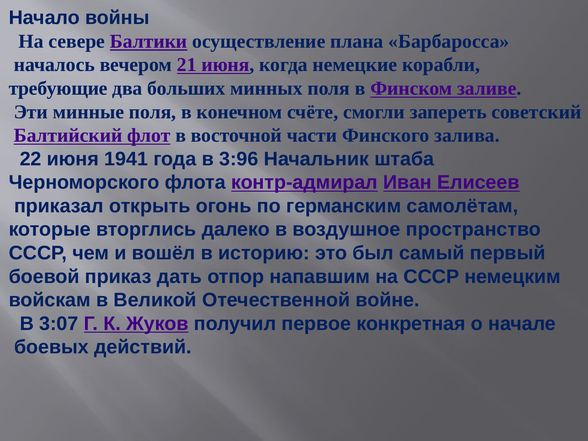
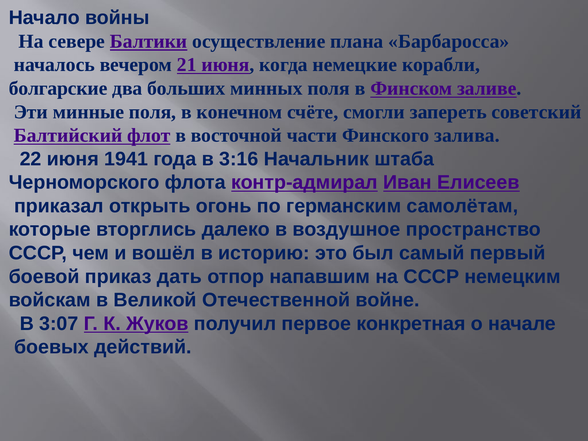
требующие: требующие -> болгарские (58, 88)
3:96: 3:96 -> 3:16 (239, 159)
